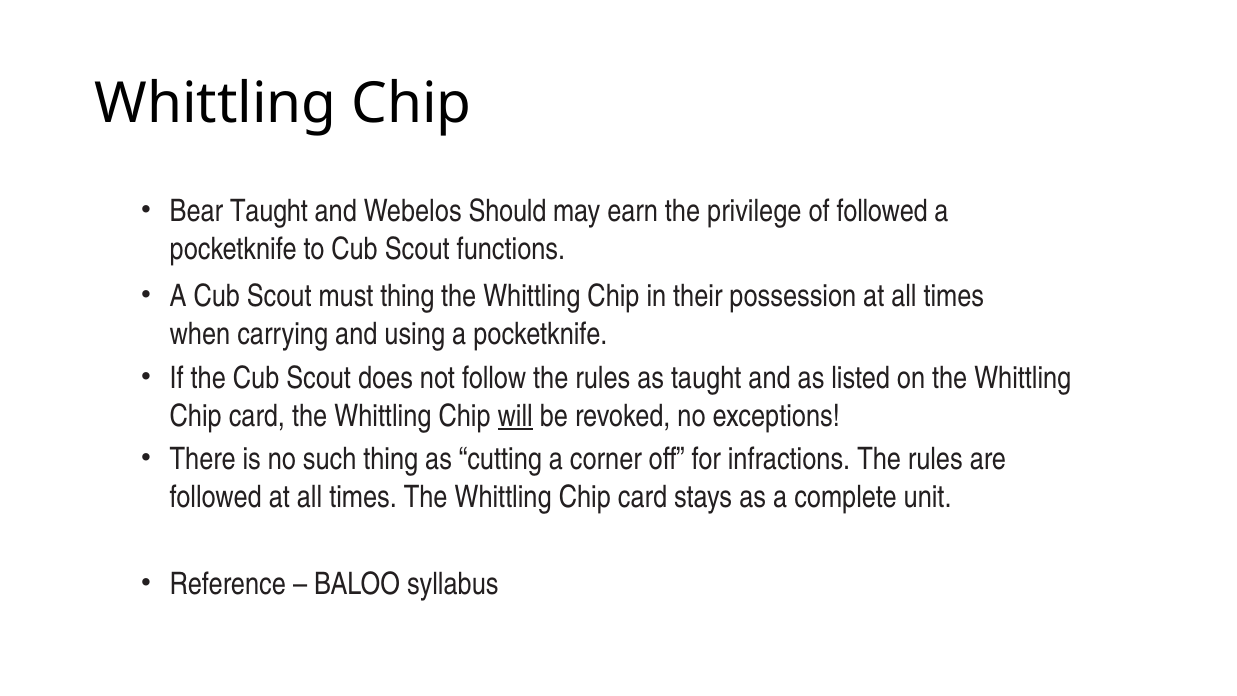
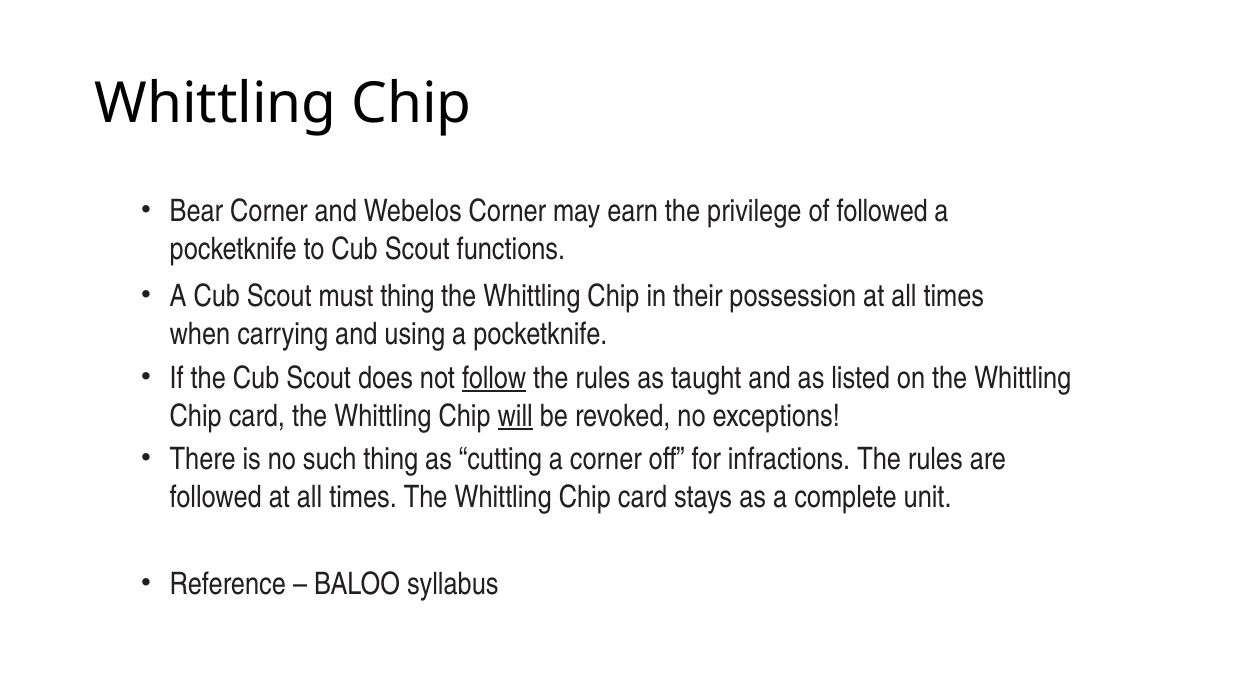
Bear Taught: Taught -> Corner (269, 211)
Webelos Should: Should -> Corner (507, 211)
follow underline: none -> present (494, 378)
